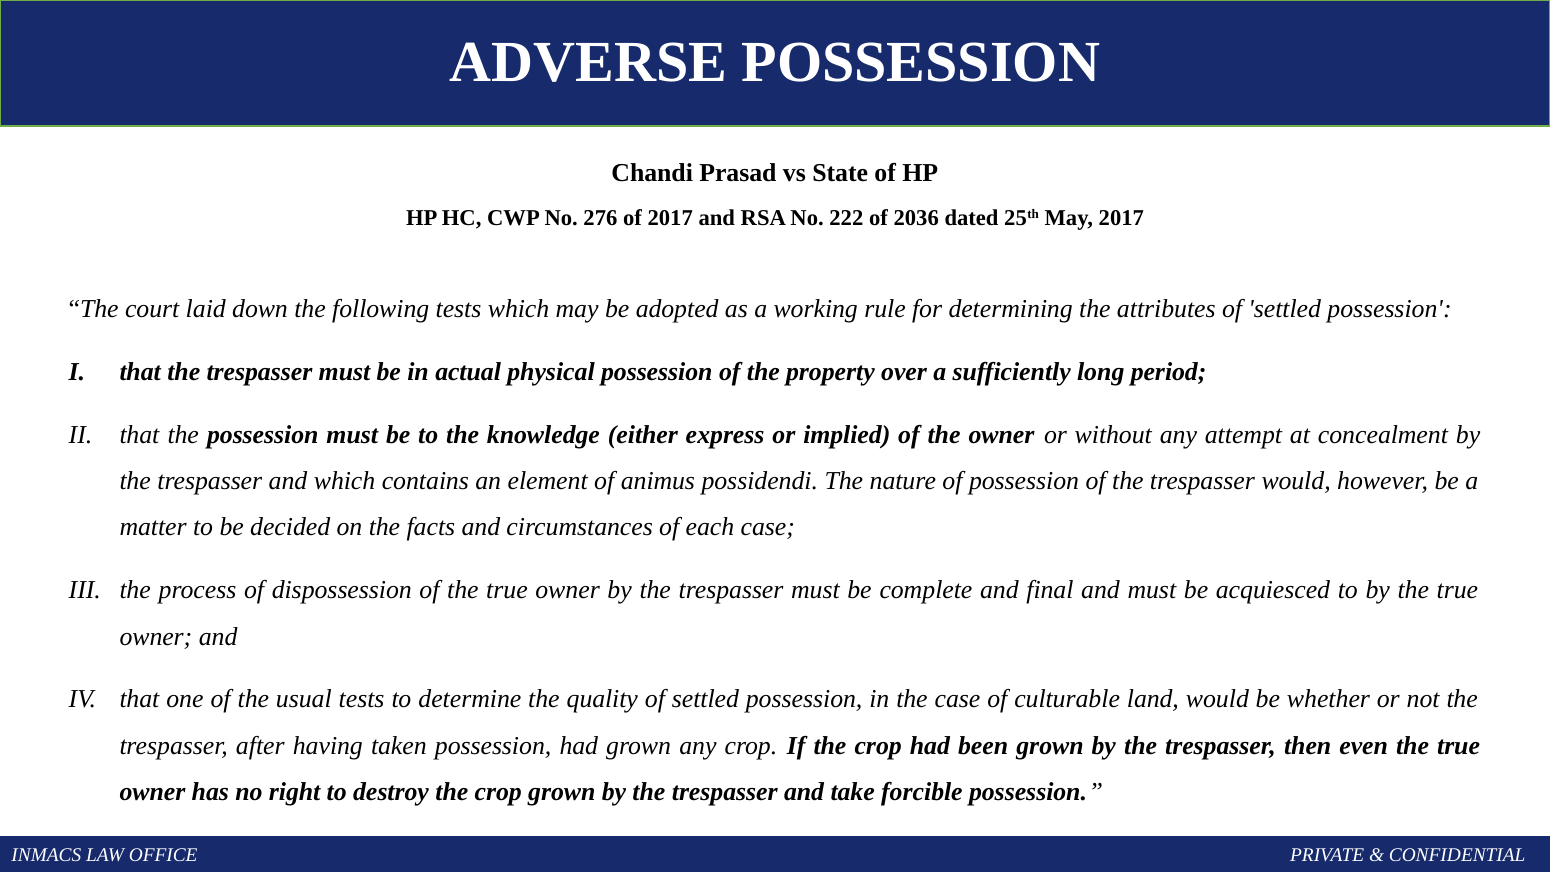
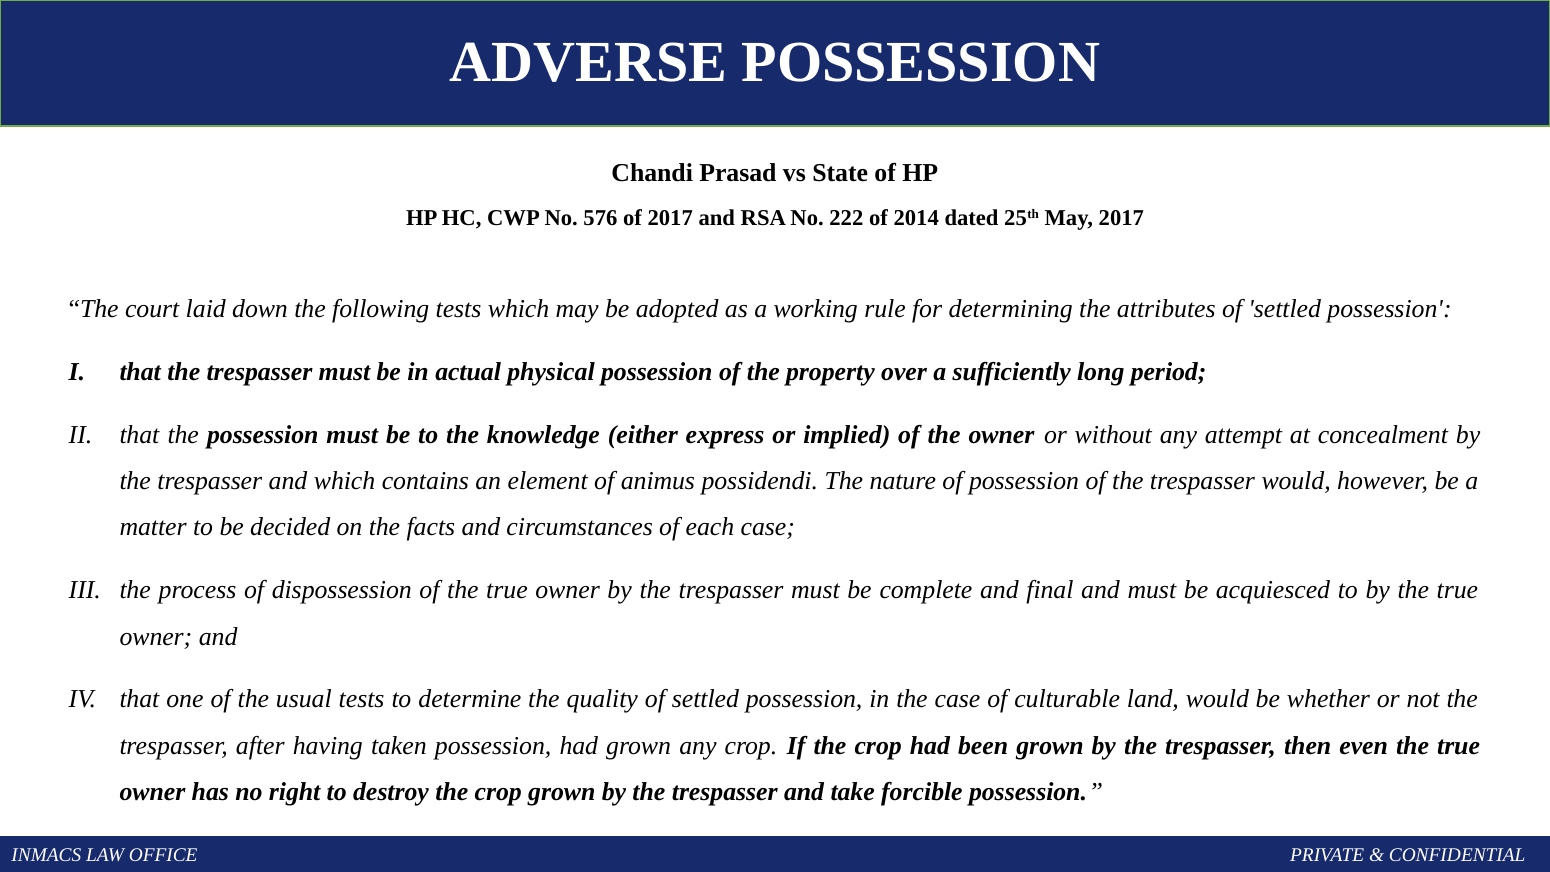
276: 276 -> 576 (600, 218)
2036: 2036 -> 2014 (916, 218)
